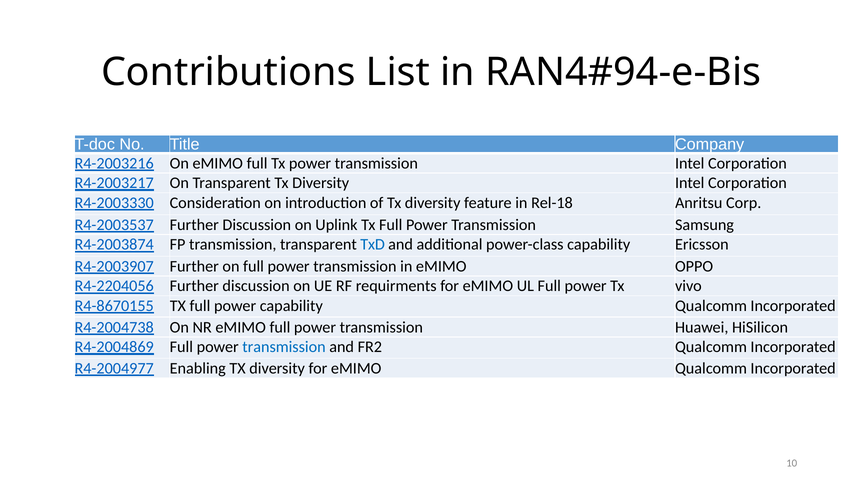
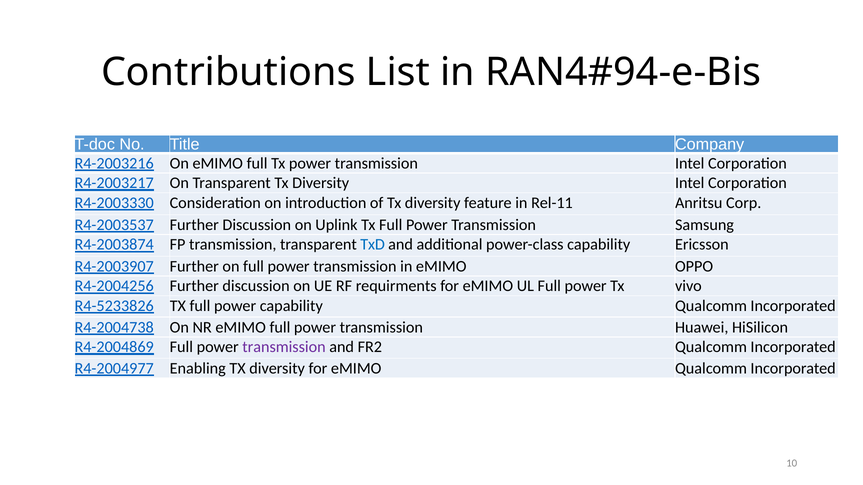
Rel-18: Rel-18 -> Rel-11 (552, 203)
R4-2204056: R4-2204056 -> R4-2004256 (114, 286)
R4-8670155: R4-8670155 -> R4-5233826 (114, 306)
transmission colour: blue -> purple (284, 347)
